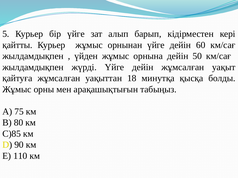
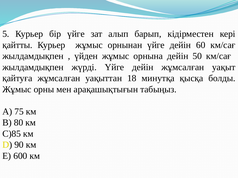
110: 110 -> 600 (20, 156)
